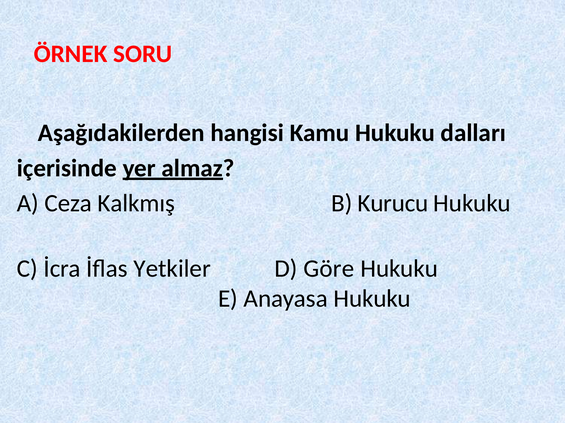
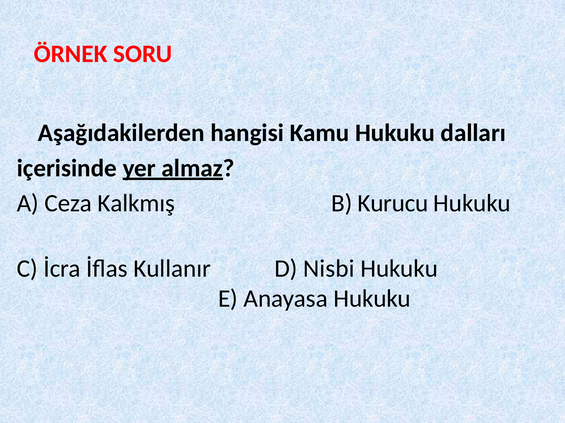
Yetkiler: Yetkiler -> Kullanır (172, 269)
Göre: Göre -> Nisbi (329, 269)
